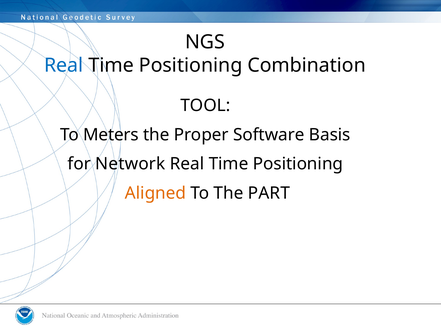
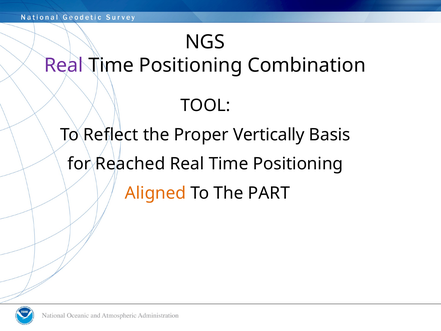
Real colour: blue -> purple (64, 65)
Meters: Meters -> Reflect (111, 135)
Software: Software -> Vertically (269, 135)
Network: Network -> Reached (130, 164)
